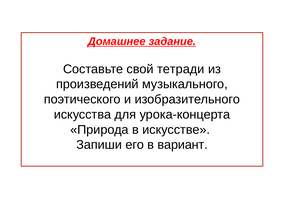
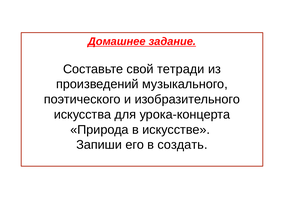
вариант: вариант -> создать (183, 145)
